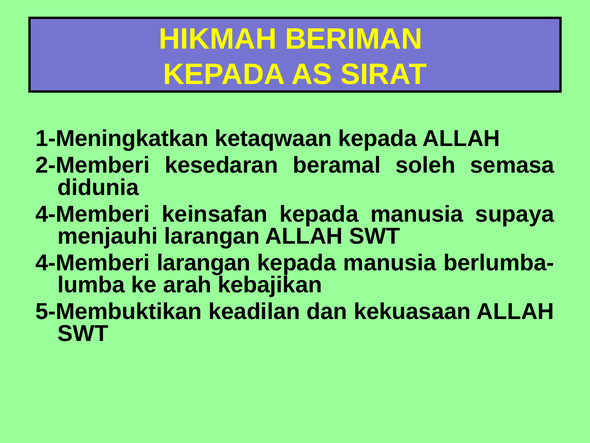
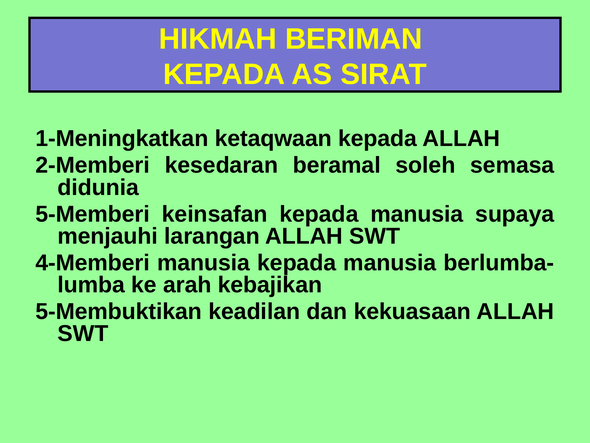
4-Memberi: 4-Memberi -> 5-Memberi (93, 214)
4-Memberi larangan: larangan -> manusia (204, 263)
